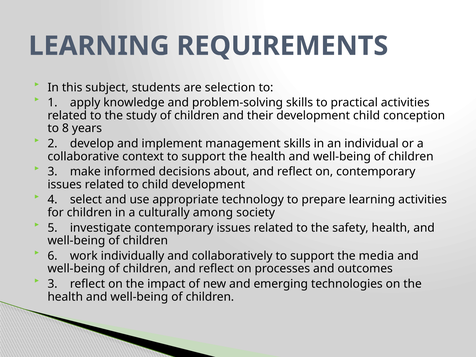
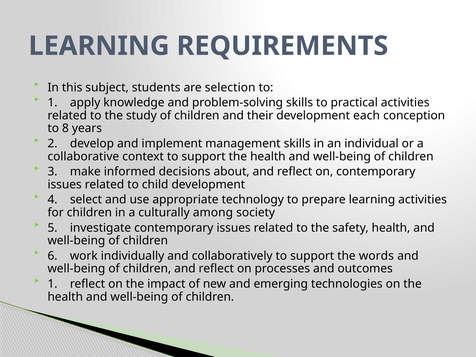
development child: child -> each (367, 116)
media: media -> words (376, 256)
3: 3 -> 1 (53, 284)
